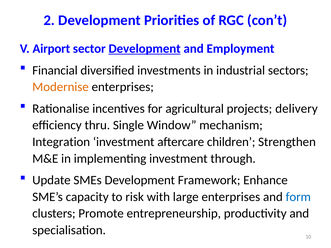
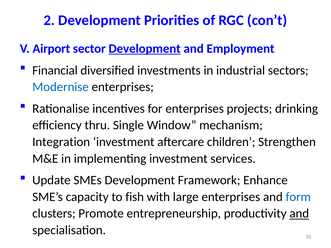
Modernise colour: orange -> blue (61, 87)
for agricultural: agricultural -> enterprises (195, 109)
delivery: delivery -> drinking (297, 109)
through: through -> services (233, 159)
risk: risk -> fish (135, 197)
and underline: none -> present (299, 214)
